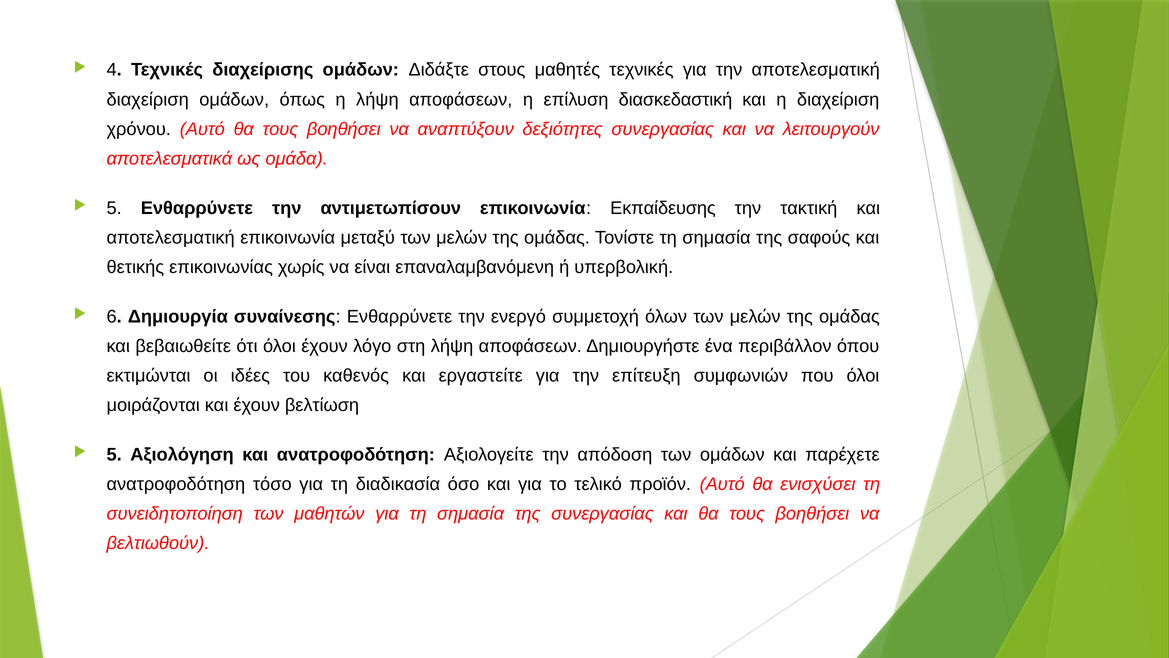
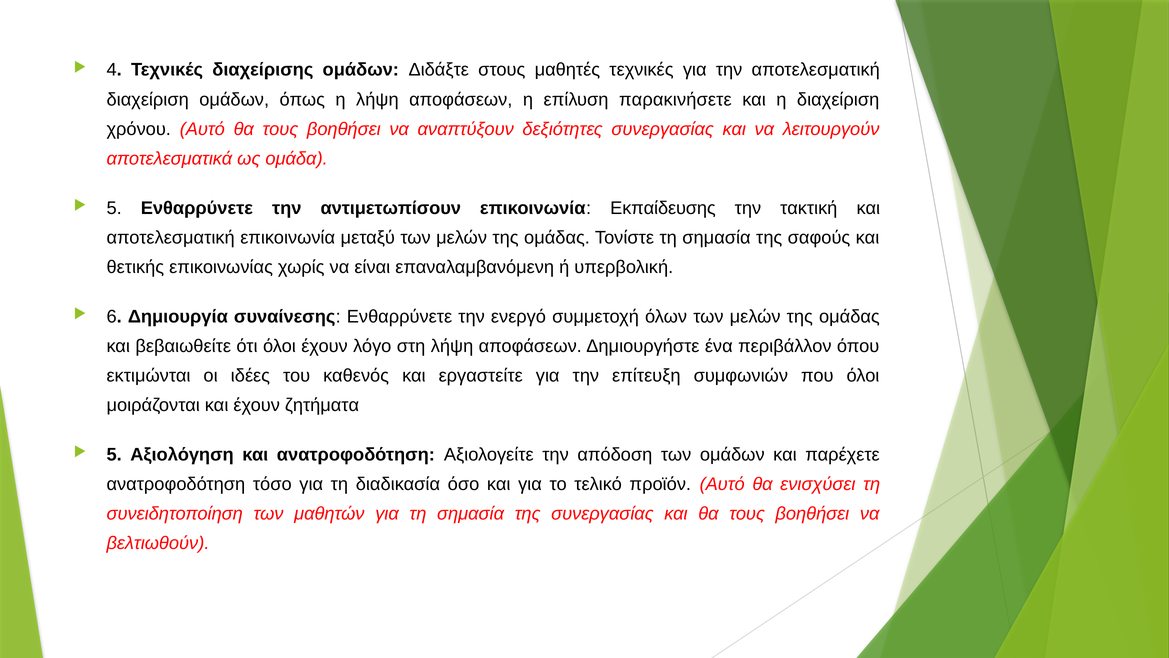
διασκεδαστική: διασκεδαστική -> παρακινήσετε (675, 99)
βελτίωση: βελτίωση -> ζητήματα (322, 405)
